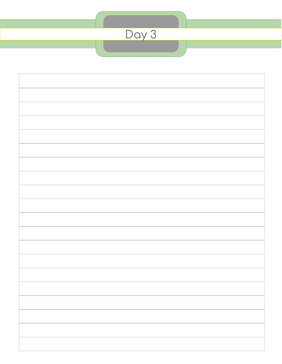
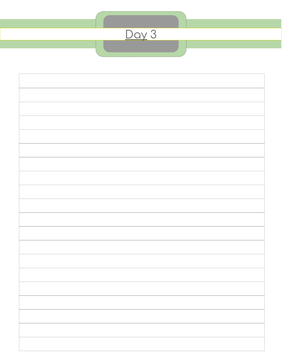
Day underline: none -> present (136, 35)
